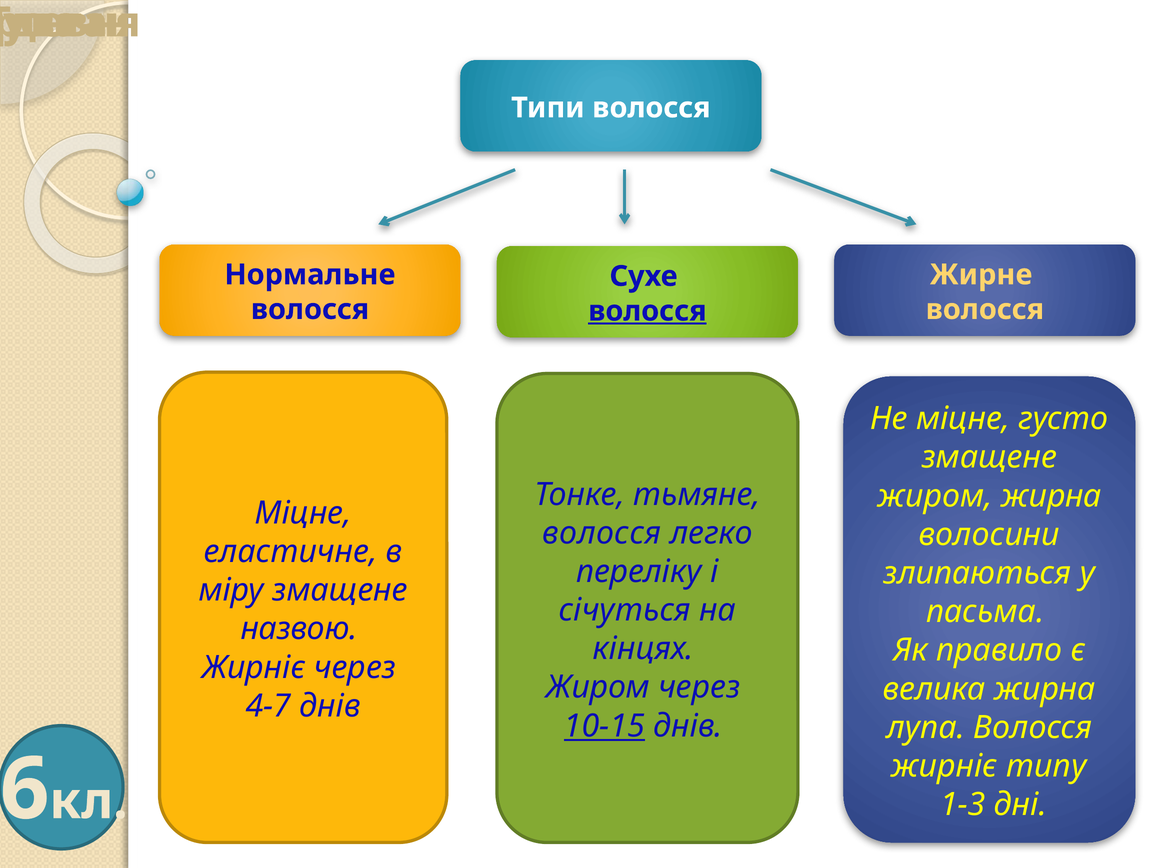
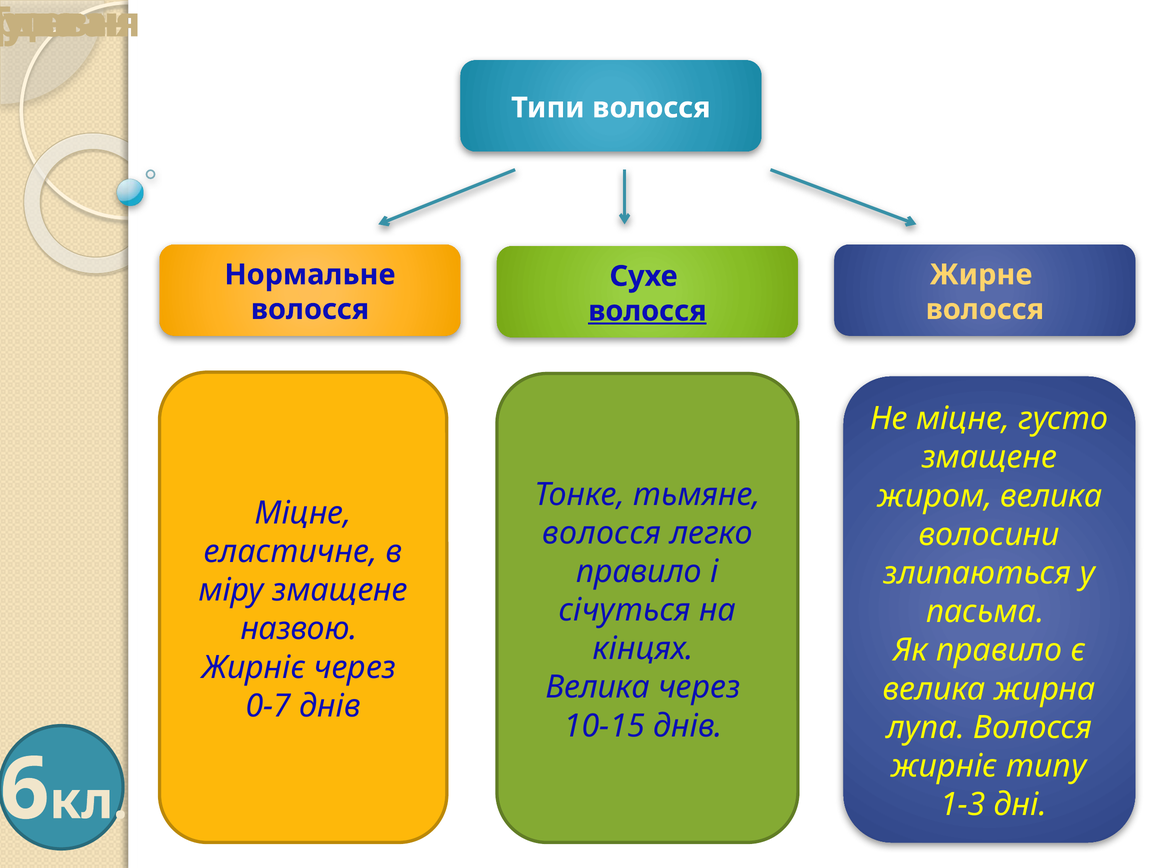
жиром жирна: жирна -> велика (1051, 496)
переліку: переліку -> правило (639, 572)
Жиром: Жиром -> Велика (598, 688)
4-7: 4-7 -> 0-7 (268, 706)
10-15 underline: present -> none (604, 726)
